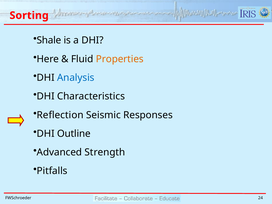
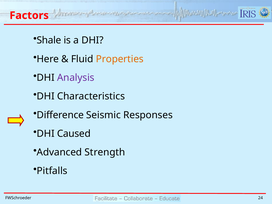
Sorting: Sorting -> Factors (29, 15)
Analysis colour: blue -> purple (76, 78)
Reflection: Reflection -> Difference (60, 115)
Outline: Outline -> Caused (74, 134)
